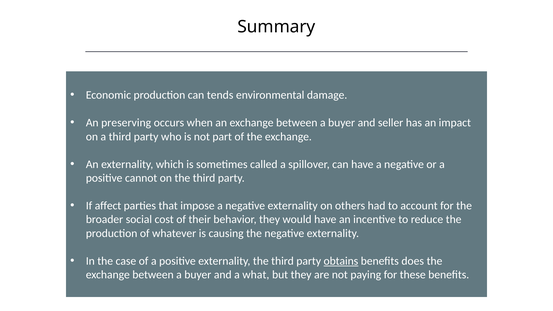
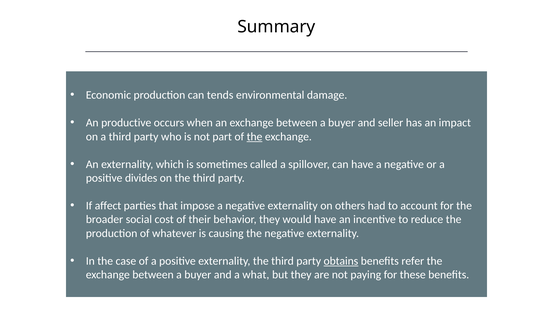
preserving: preserving -> productive (126, 123)
the underline: none -> present (255, 137)
cannot: cannot -> divides (141, 178)
does: does -> refer (413, 261)
